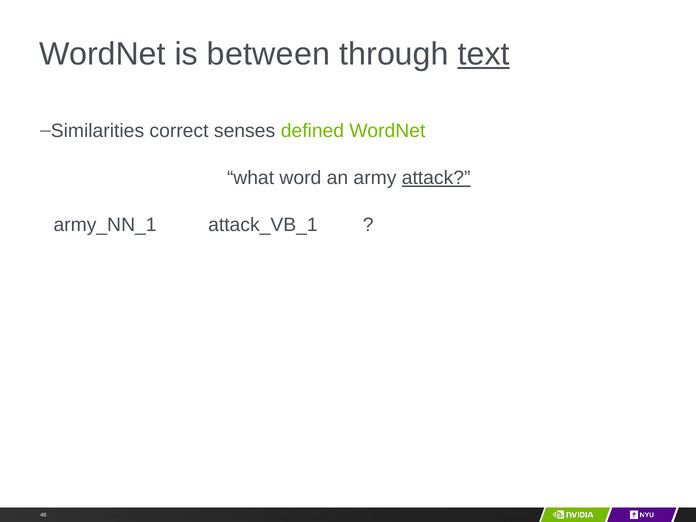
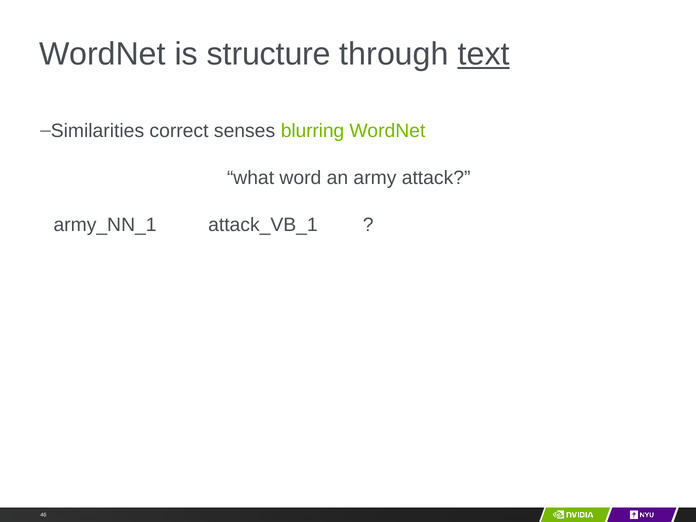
between: between -> structure (269, 54)
defined: defined -> blurring (313, 131)
attack underline: present -> none (436, 178)
